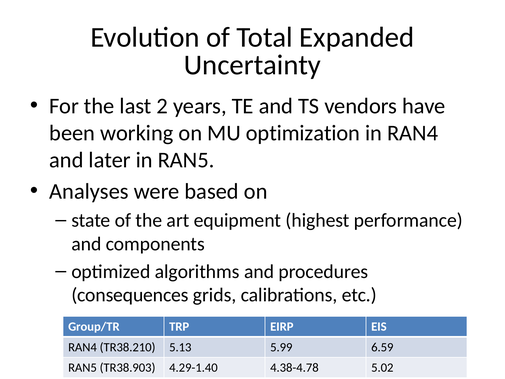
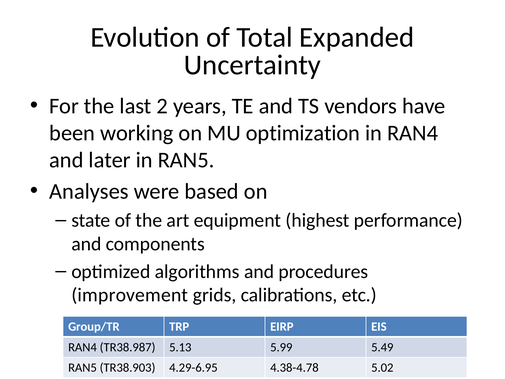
consequences: consequences -> improvement (130, 295)
TR38.210: TR38.210 -> TR38.987 (128, 347)
6.59: 6.59 -> 5.49 (382, 347)
4.29-1.40: 4.29-1.40 -> 4.29-6.95 (193, 367)
